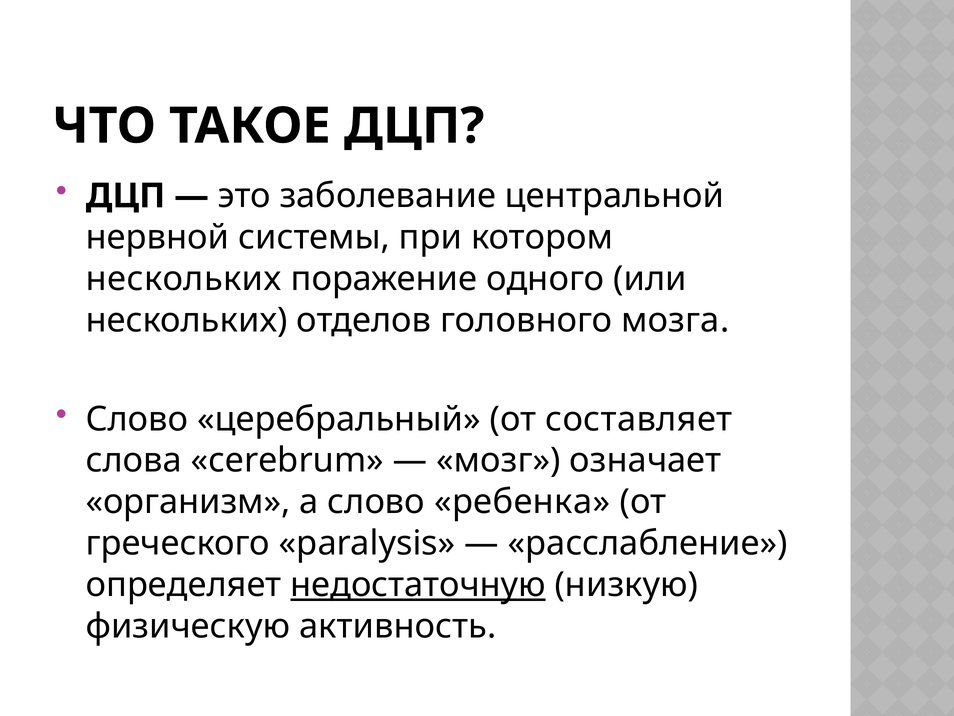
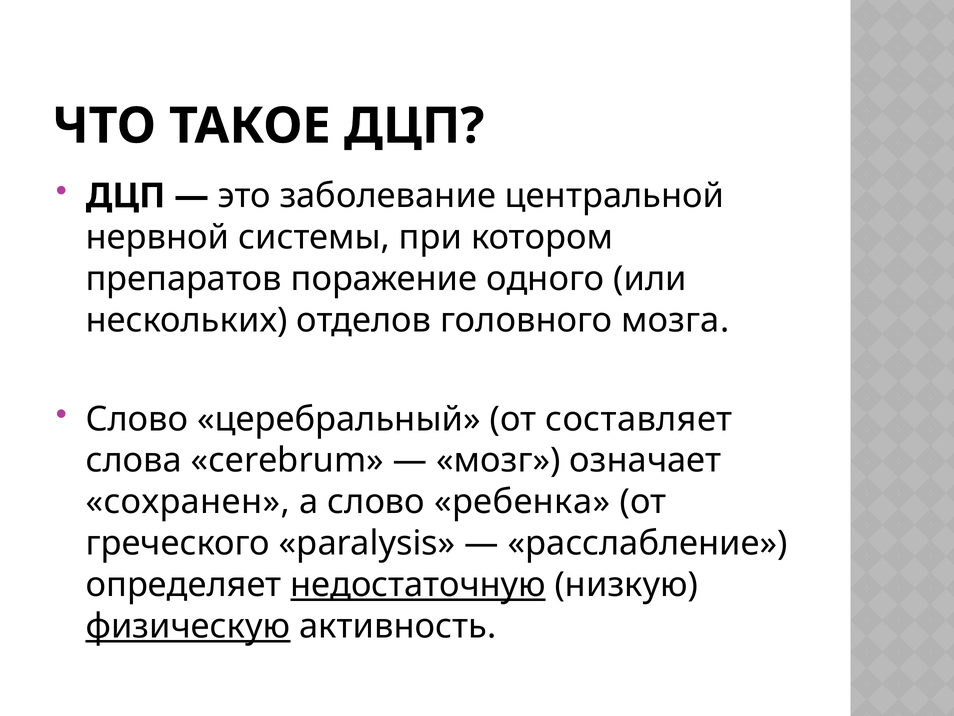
нескольких: нескольких -> препаратов (184, 279)
организм: организм -> сохранен (188, 502)
физическую underline: none -> present (188, 626)
